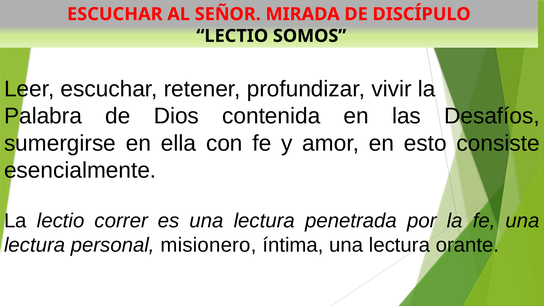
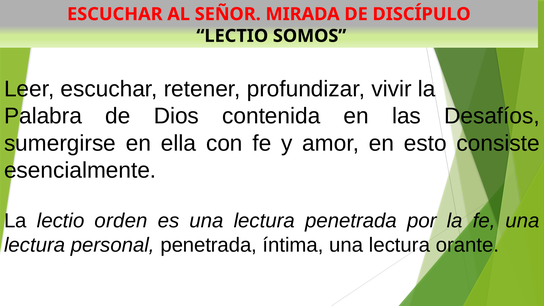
correr: correr -> orden (121, 221)
personal misionero: misionero -> penetrada (209, 245)
